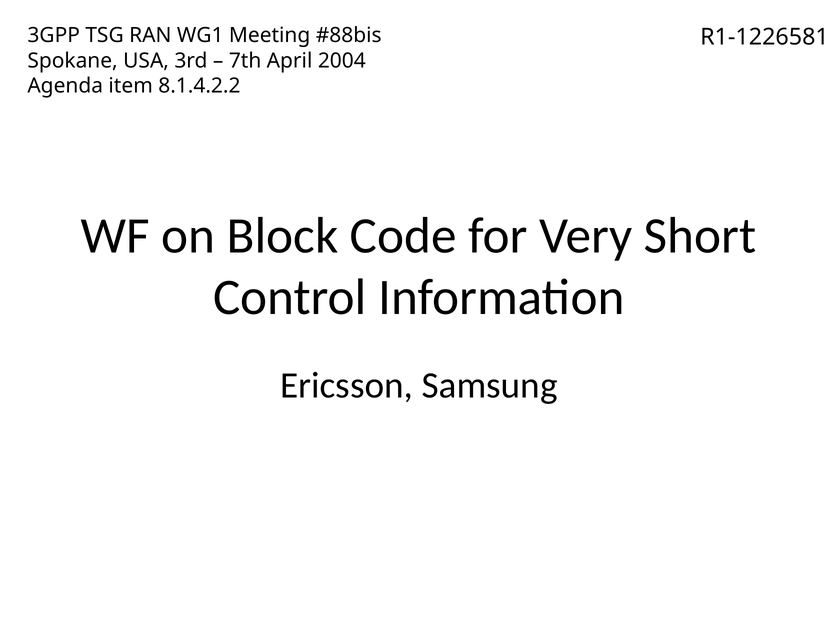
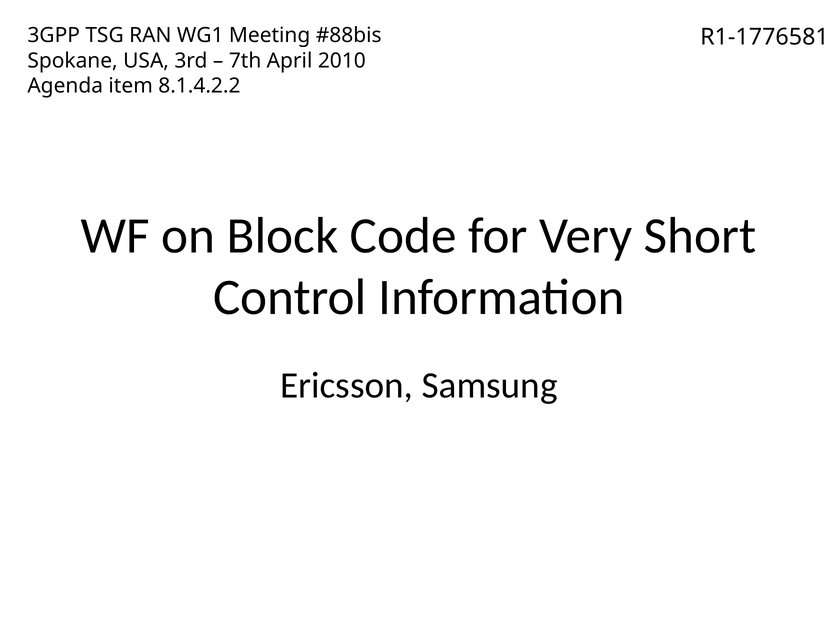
R1-1226581: R1-1226581 -> R1-1776581 (764, 37)
2004: 2004 -> 2010 (342, 61)
